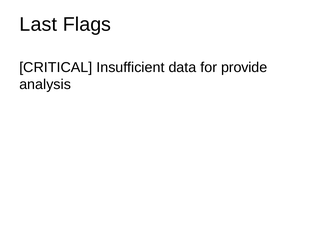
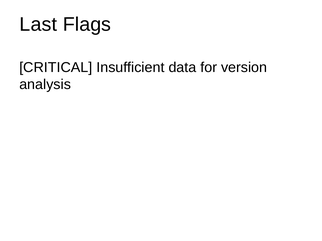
provide: provide -> version (244, 68)
